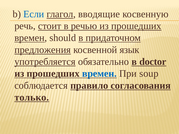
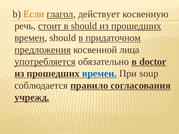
Если colour: blue -> orange (34, 14)
вводящие: вводящие -> действует (99, 14)
в речью: речью -> should (84, 26)
язык: язык -> лица (129, 50)
только: только -> учрежд (32, 98)
